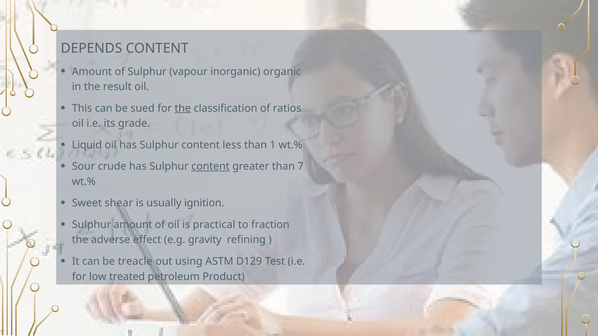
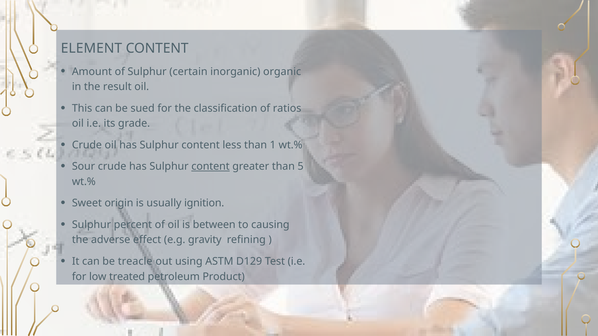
DEPENDS: DEPENDS -> ELEMENT (91, 48)
vapour: vapour -> certain (188, 72)
the underline: present -> none (183, 108)
Liquid: Liquid -> Crude (87, 145)
7: 7 -> 5 (301, 167)
shear: shear -> origin (119, 203)
Sulphur amount: amount -> percent (133, 225)
practical: practical -> between (214, 225)
fraction: fraction -> causing (270, 225)
